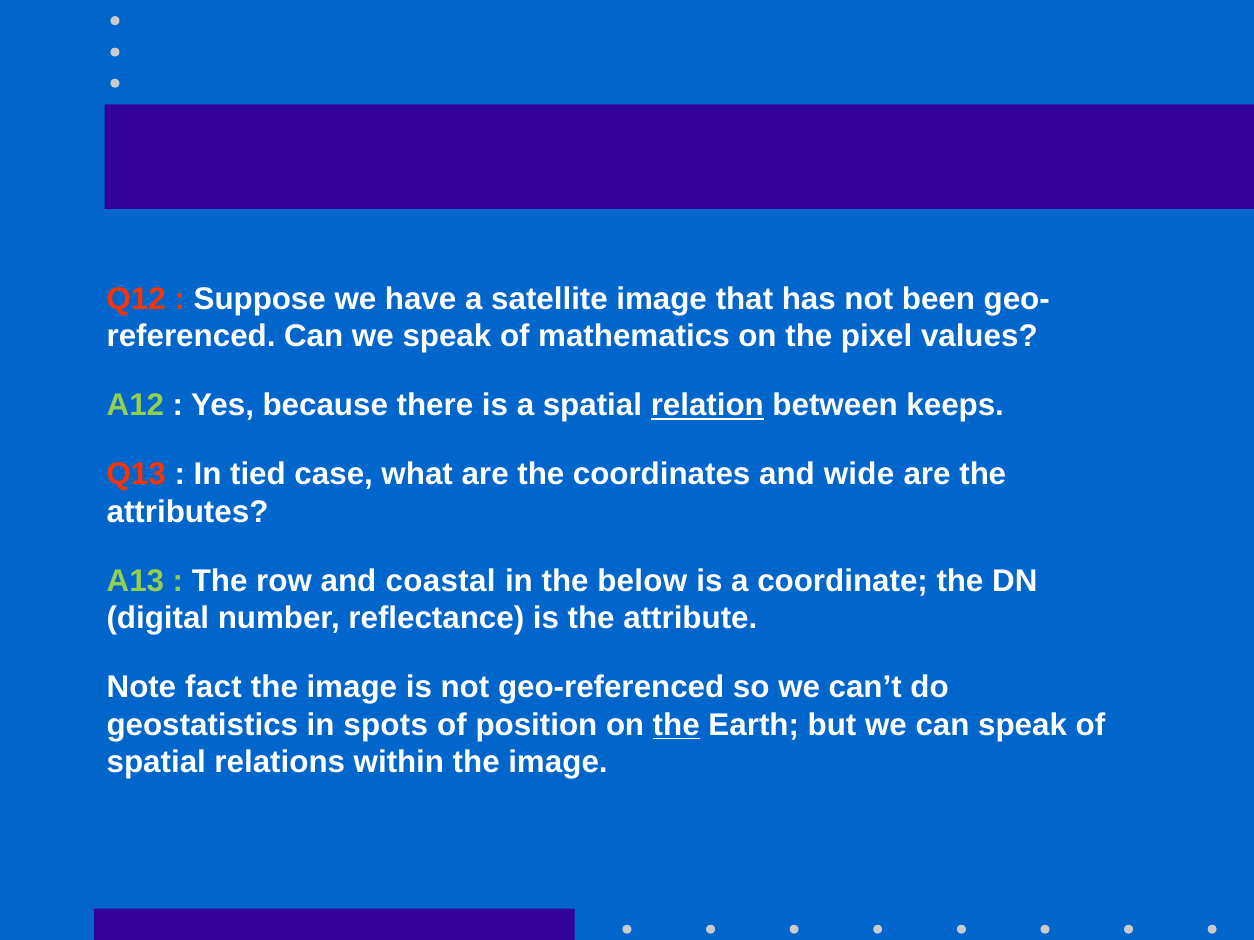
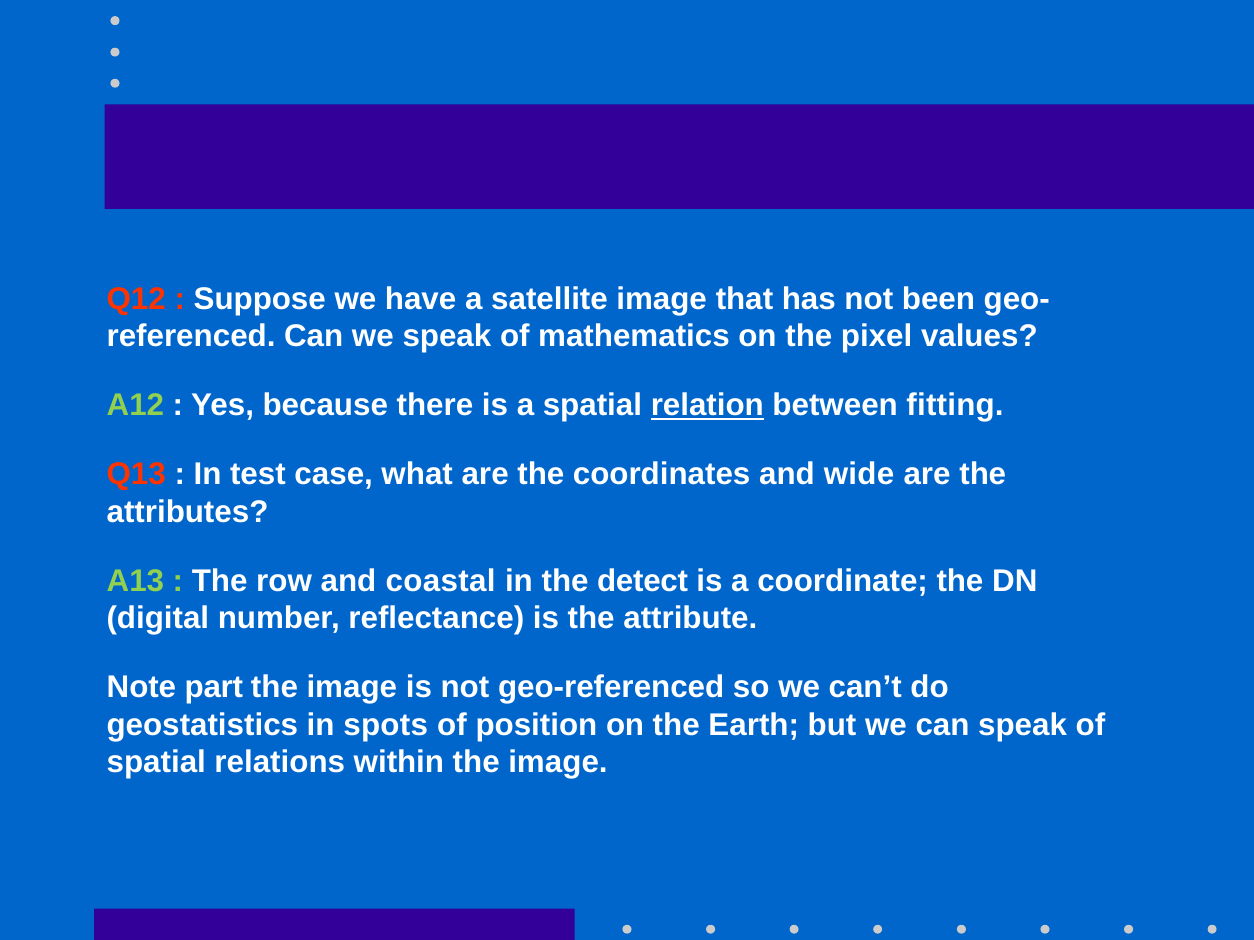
keeps: keeps -> fitting (955, 406)
tied: tied -> test (258, 475)
below: below -> detect (643, 581)
fact: fact -> part (214, 688)
the underline: present -> none (676, 725)
